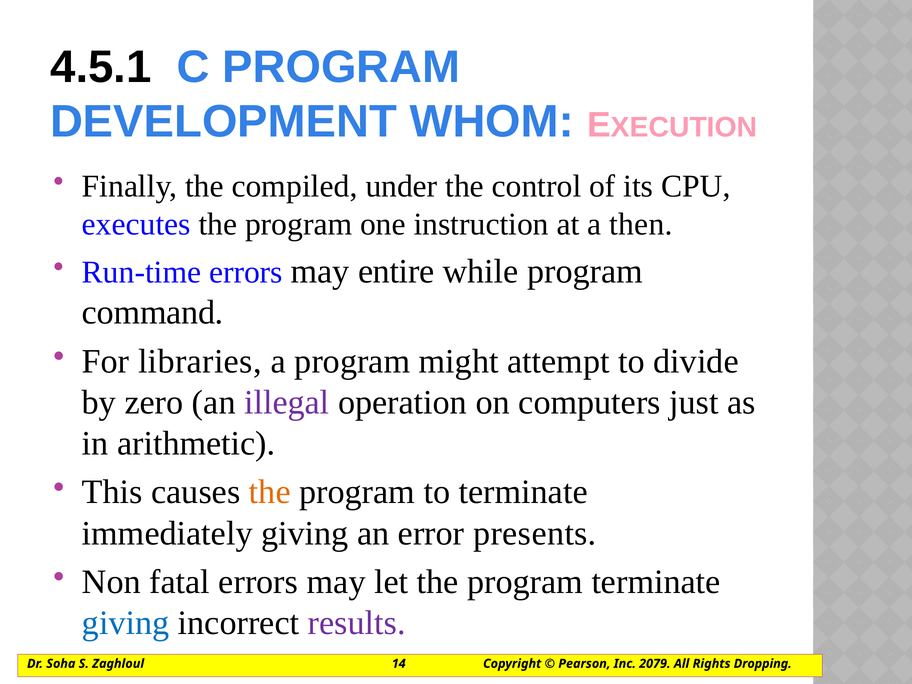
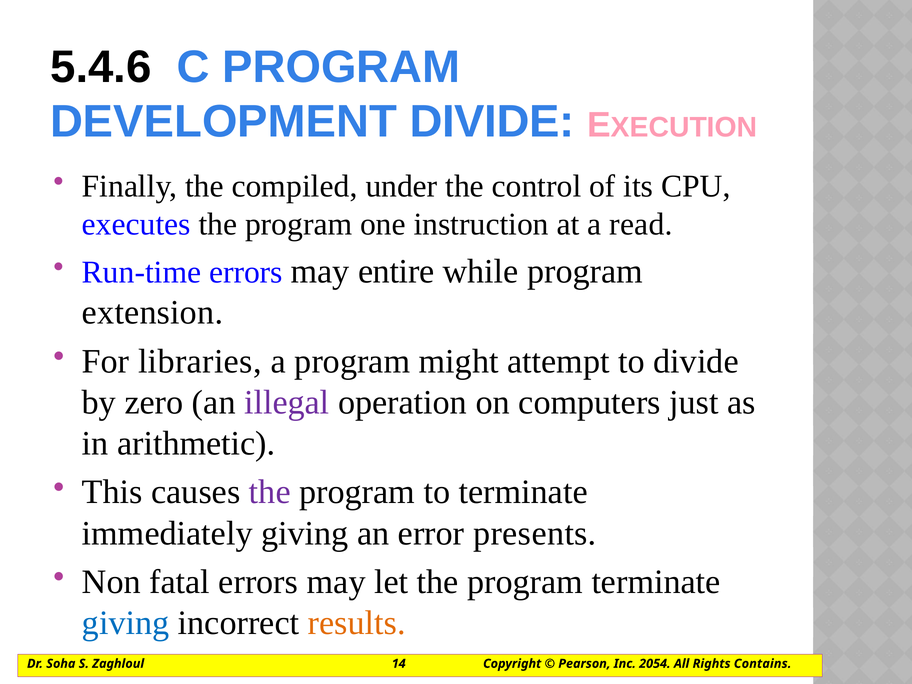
4.5.1: 4.5.1 -> 5.4.6 (101, 67)
DEVELOPMENT WHOM: WHOM -> DIVIDE (492, 122)
then: then -> read (641, 224)
command: command -> extension (153, 313)
the colour: orange -> purple (270, 492)
results colour: purple -> orange (357, 623)
2079: 2079 -> 2054 (655, 664)
Dropping: Dropping -> Contains (763, 664)
